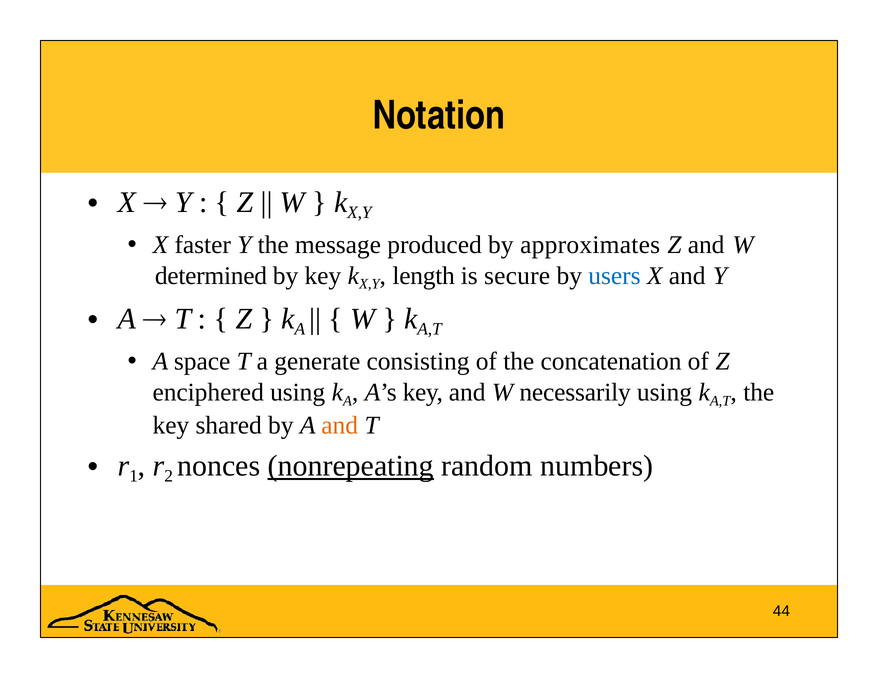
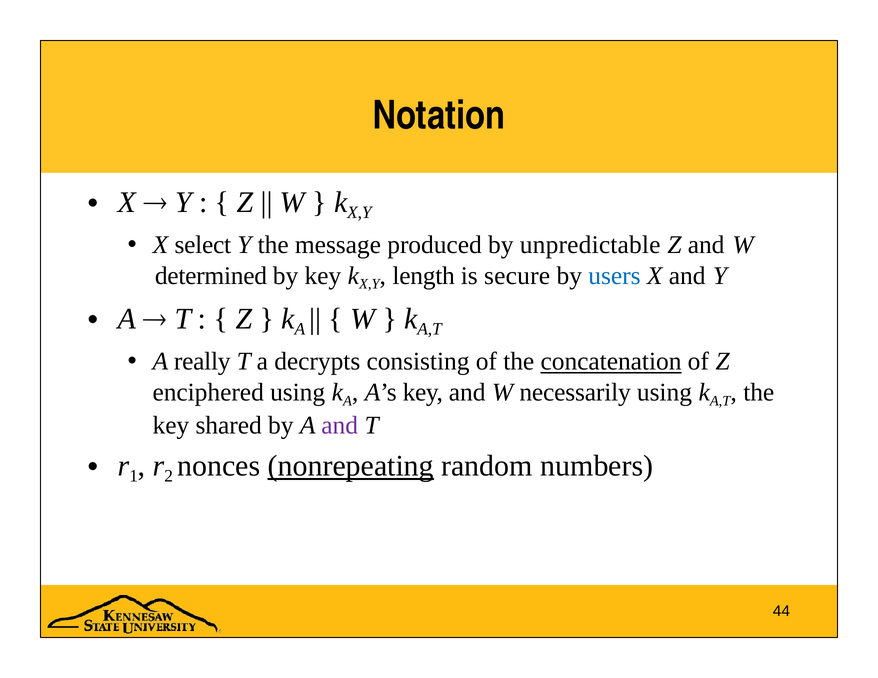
faster: faster -> select (203, 245)
approximates: approximates -> unpredictable (590, 245)
space: space -> really (202, 362)
generate: generate -> decrypts (317, 362)
concatenation underline: none -> present (611, 362)
and colour: orange -> purple (340, 426)
